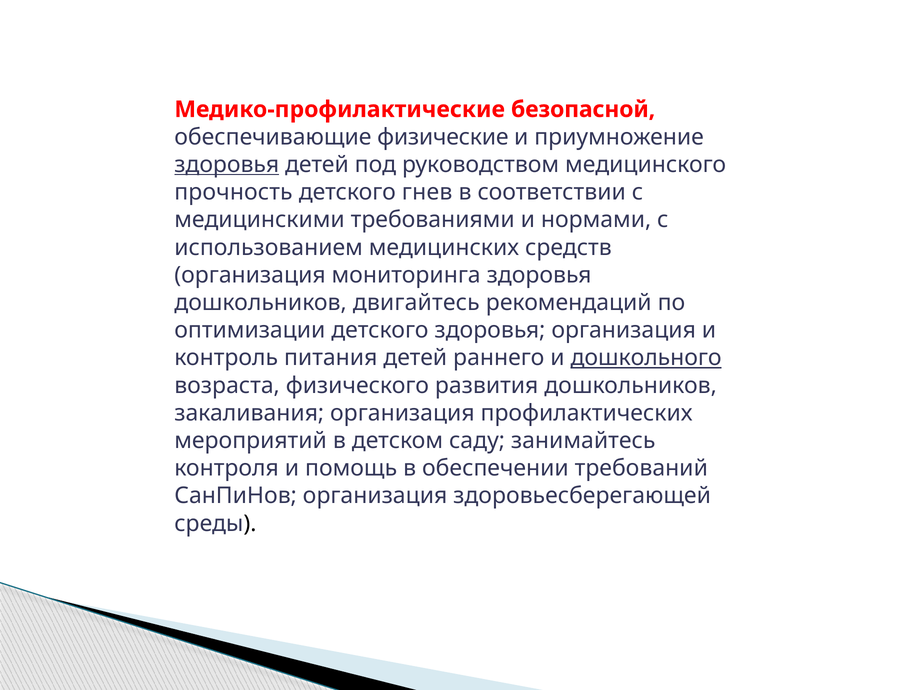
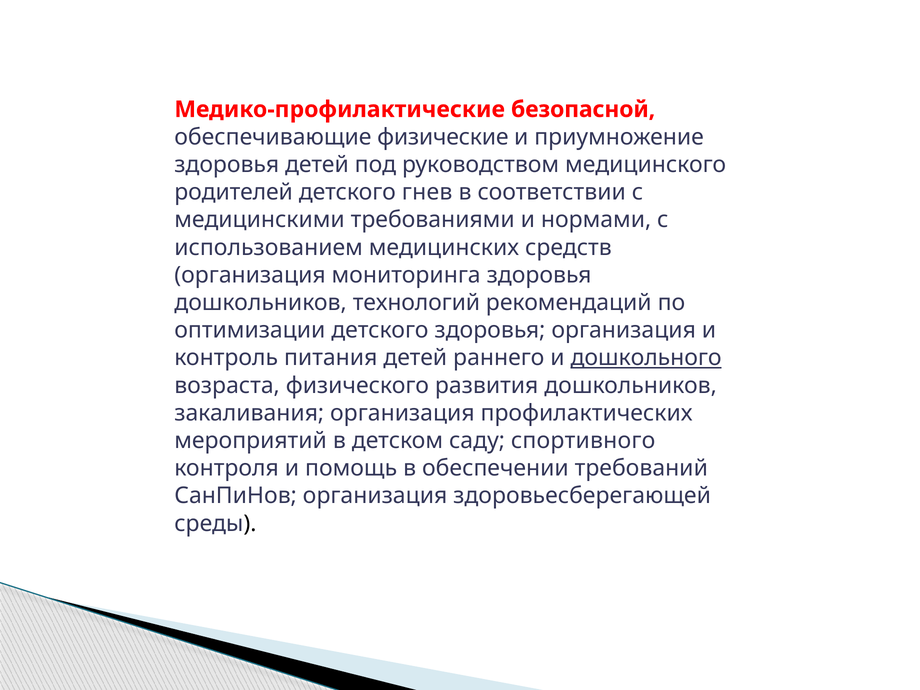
здоровья underline: present -> none (227, 165)
прочность: прочность -> родителей (234, 192)
двигайтесь: двигайтесь -> технологий (416, 303)
занимайтесь: занимайтесь -> спортивного (583, 441)
